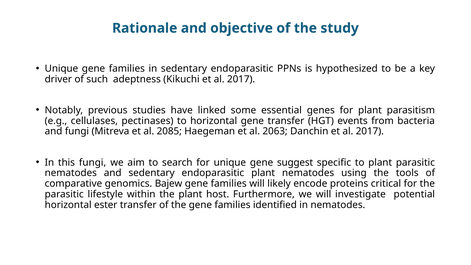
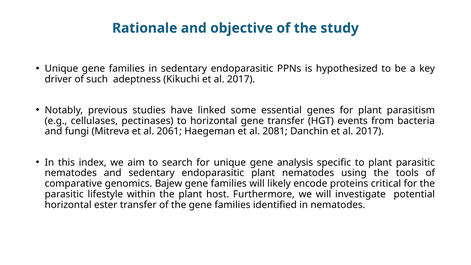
2085: 2085 -> 2061 (169, 131)
2063: 2063 -> 2081 (275, 131)
this fungi: fungi -> index (93, 162)
suggest: suggest -> analysis (295, 162)
